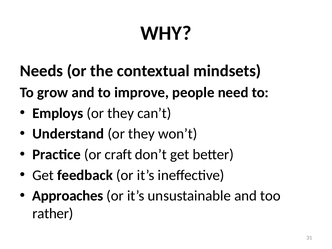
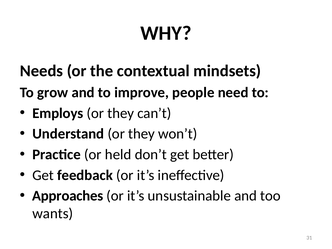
craft: craft -> held (118, 155)
rather: rather -> wants (53, 214)
